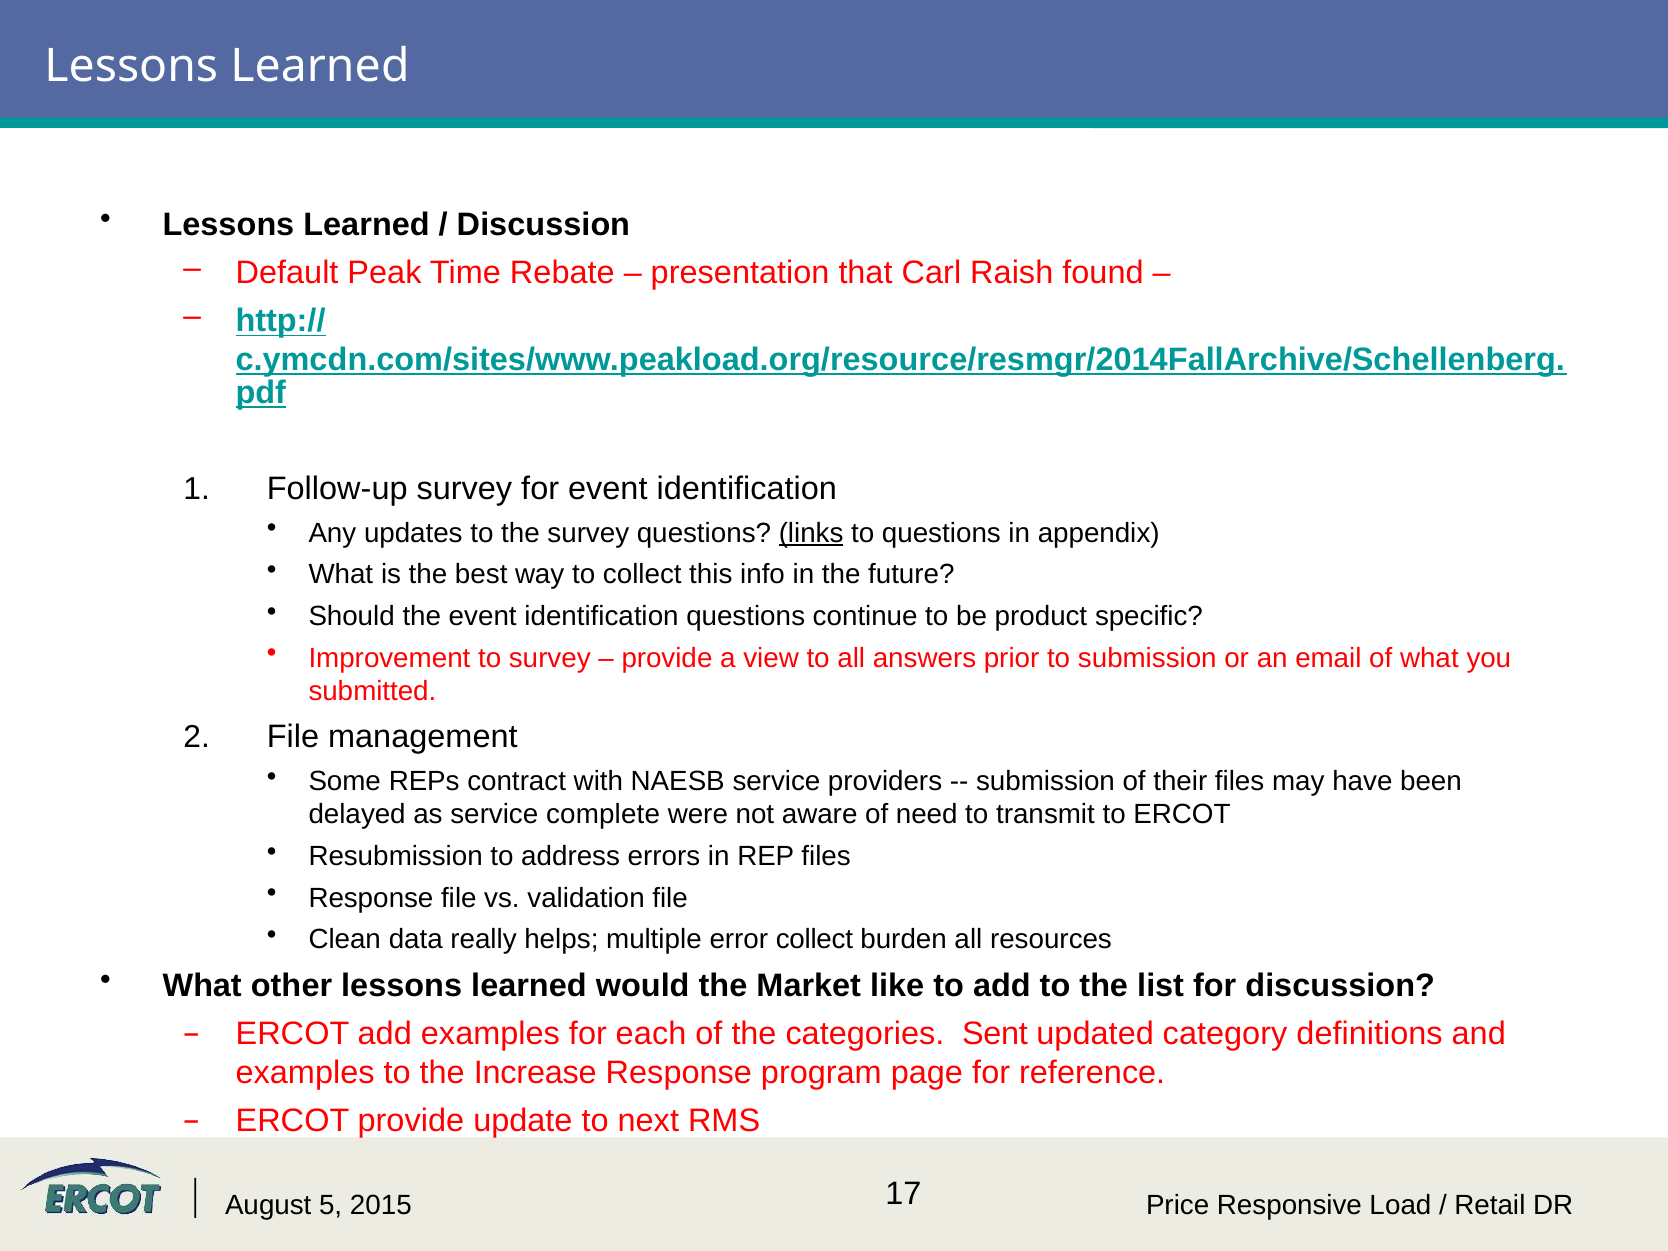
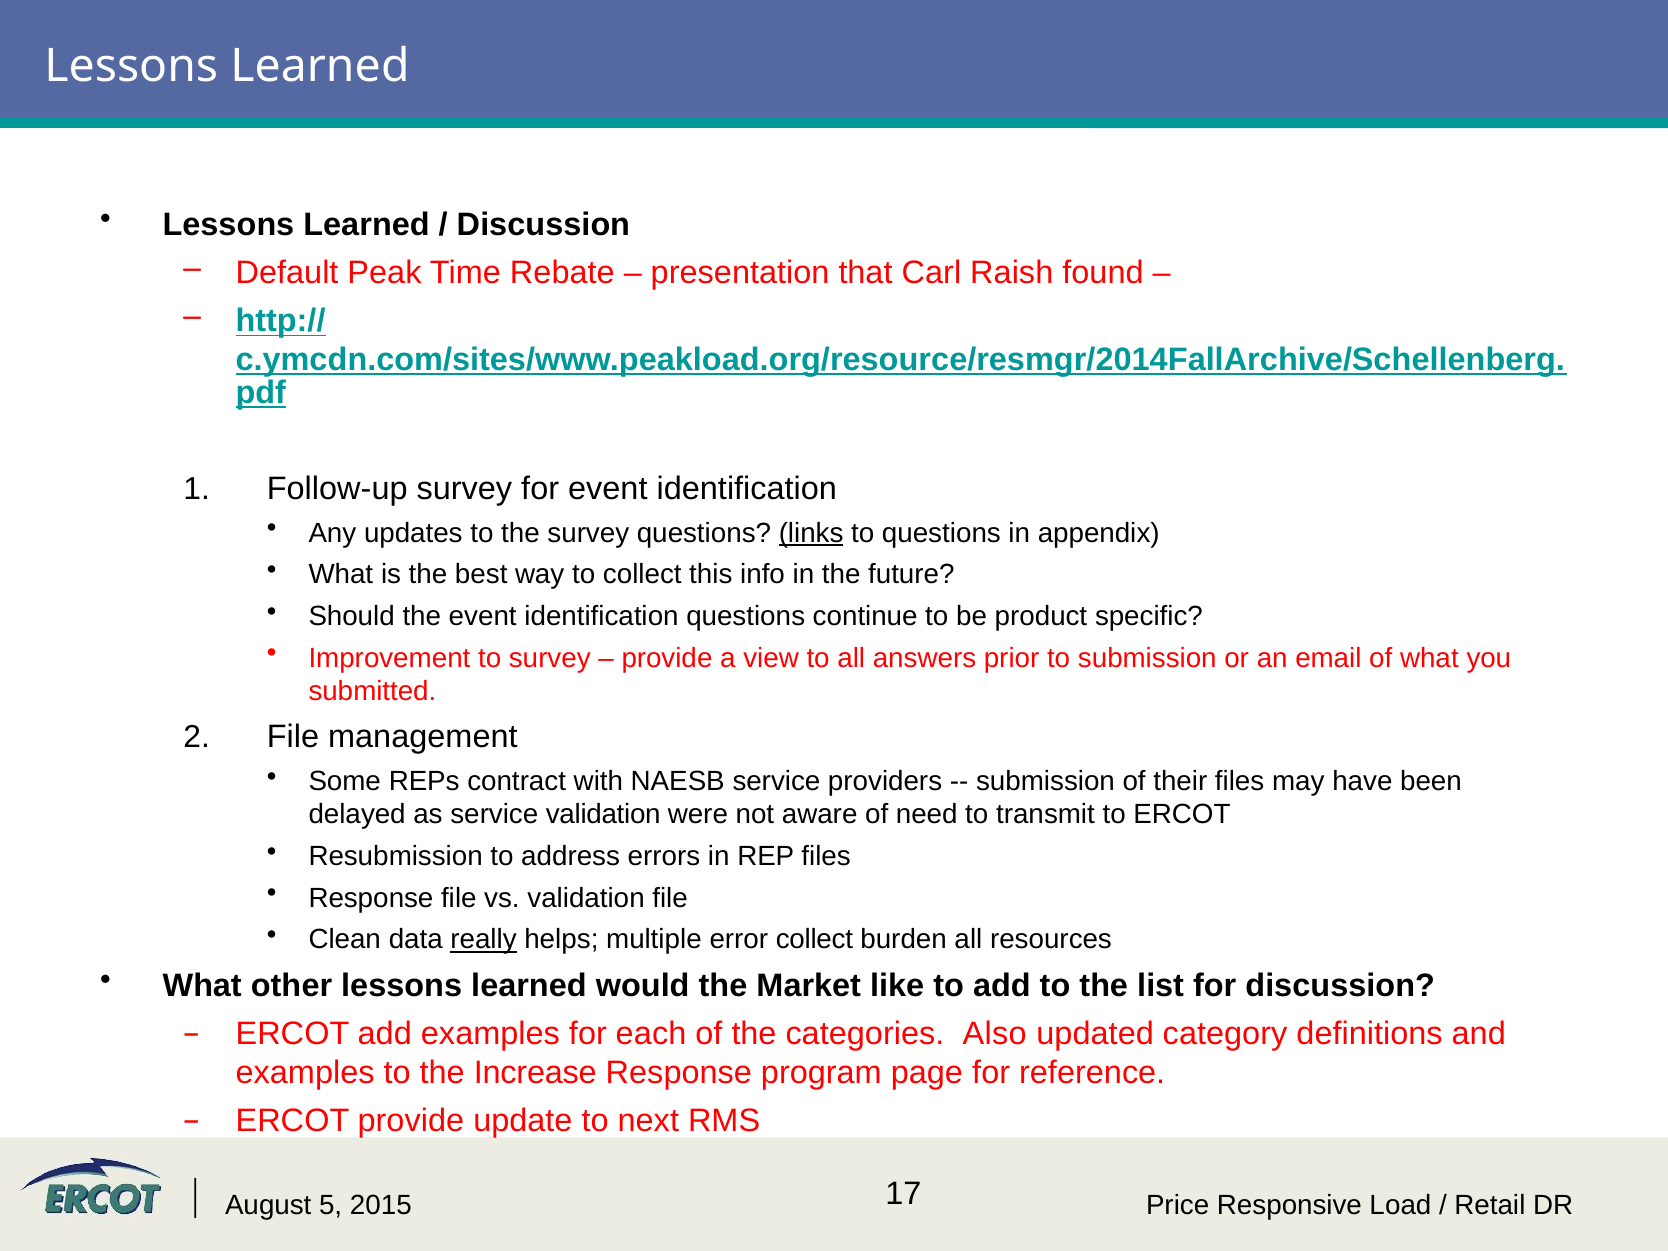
service complete: complete -> validation (603, 815)
really underline: none -> present (484, 940)
Sent: Sent -> Also (995, 1034)
